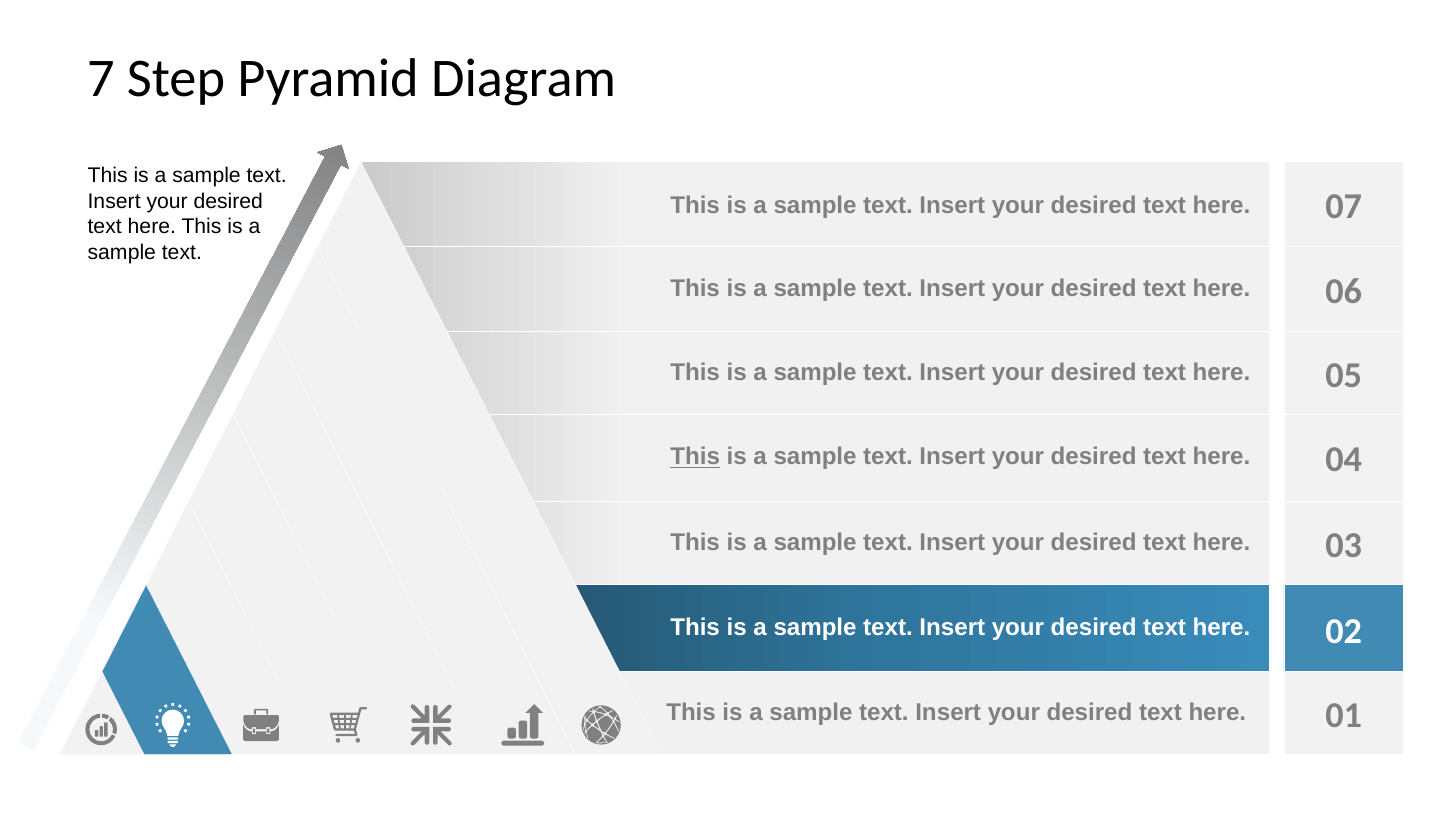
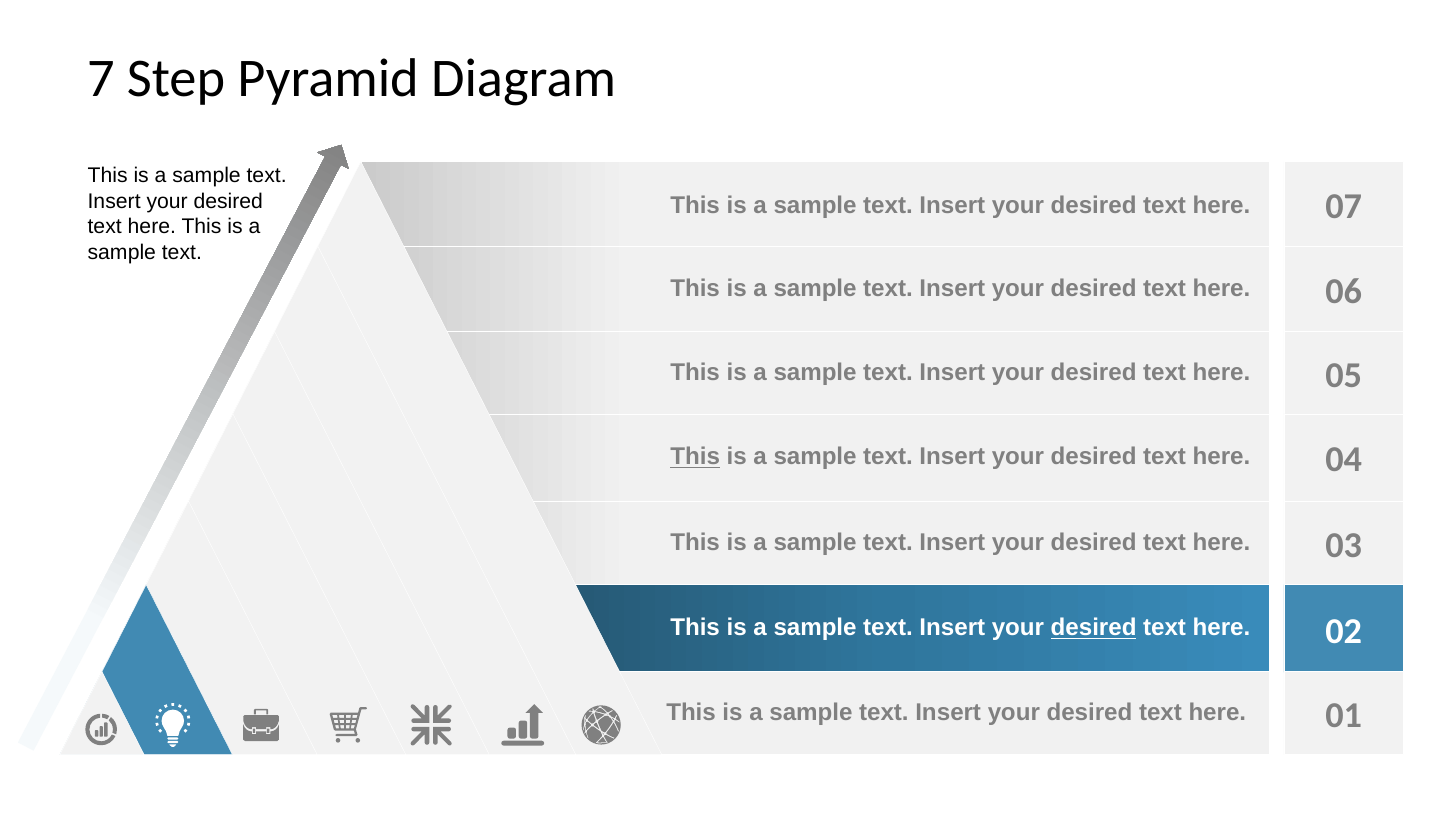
desired underline: none -> present (1094, 628)
